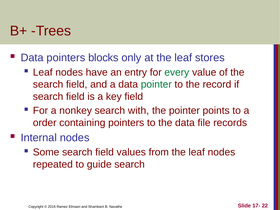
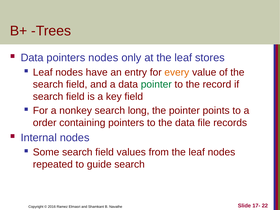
pointers blocks: blocks -> nodes (103, 58)
every colour: green -> orange (177, 72)
with: with -> long (139, 111)
